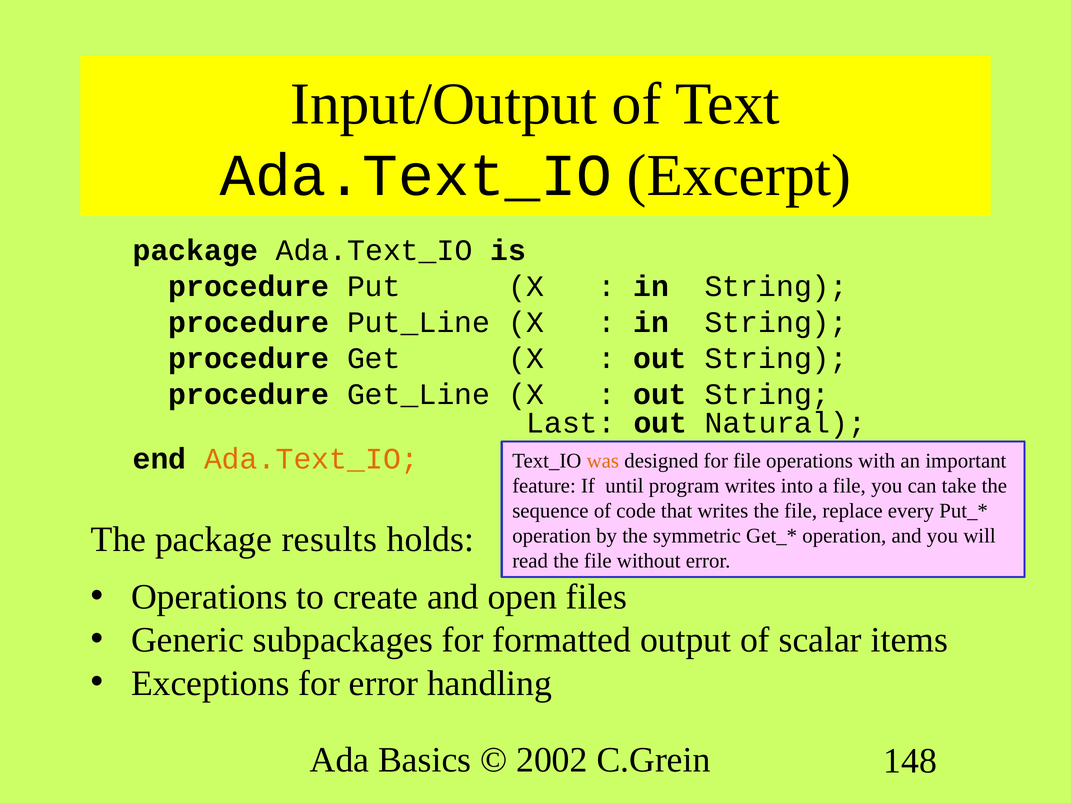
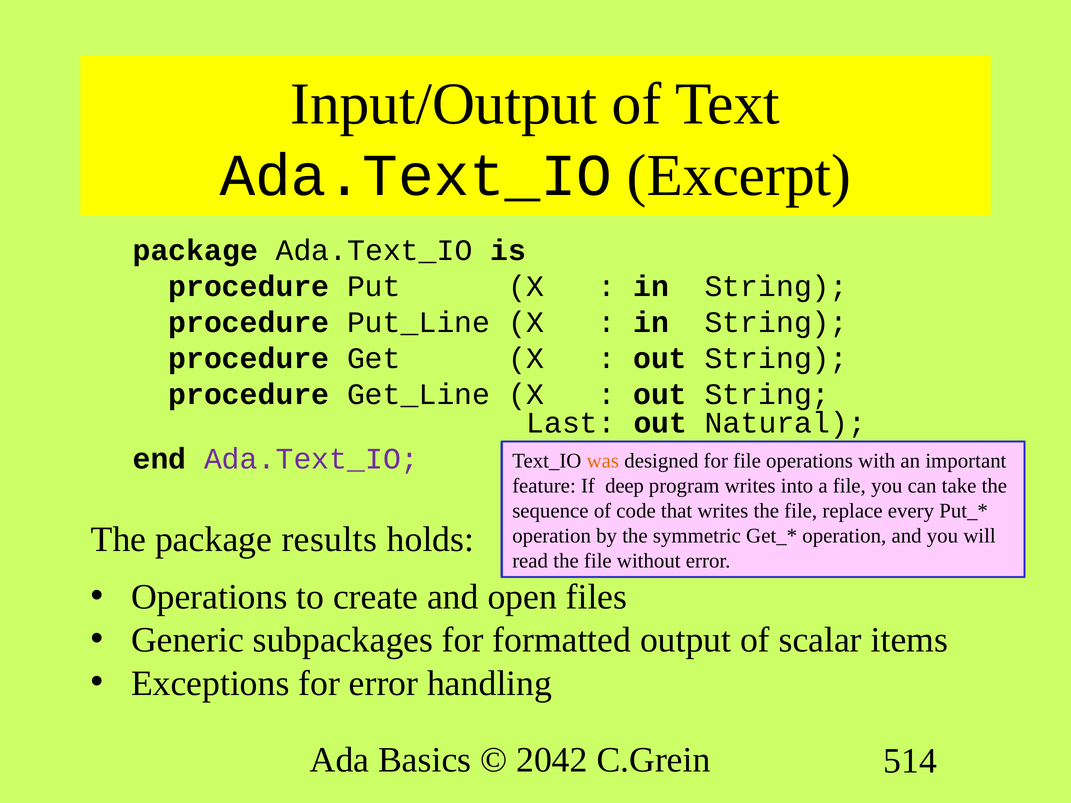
Ada.Text_IO colour: orange -> purple (311, 459)
until: until -> deep (625, 486)
2002: 2002 -> 2042 (552, 760)
148: 148 -> 514 (910, 761)
